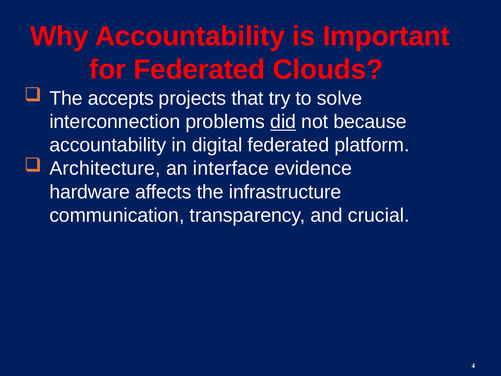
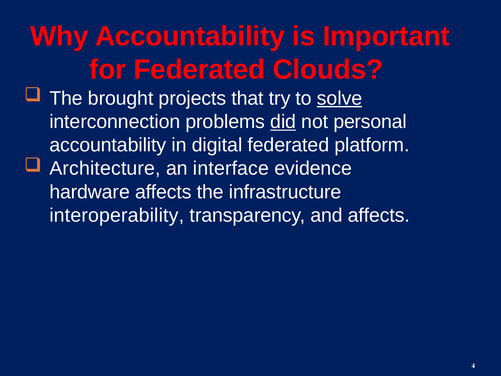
accepts: accepts -> brought (121, 98)
solve underline: none -> present (340, 98)
because: because -> personal (370, 122)
communication: communication -> interoperability (117, 215)
and crucial: crucial -> affects (379, 215)
